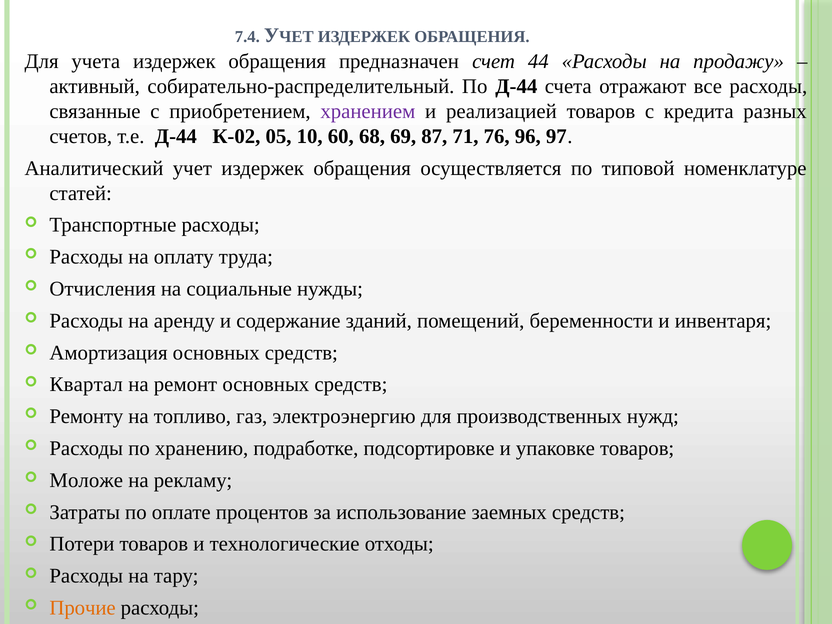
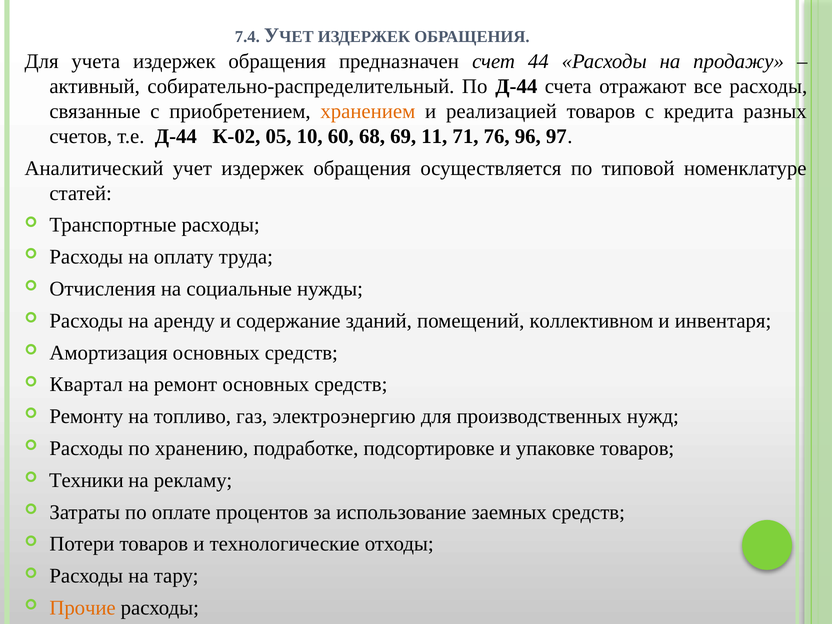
хранением colour: purple -> orange (368, 111)
87: 87 -> 11 (434, 136)
беременности: беременности -> коллективном (591, 321)
Моложе: Моложе -> Техники (86, 480)
